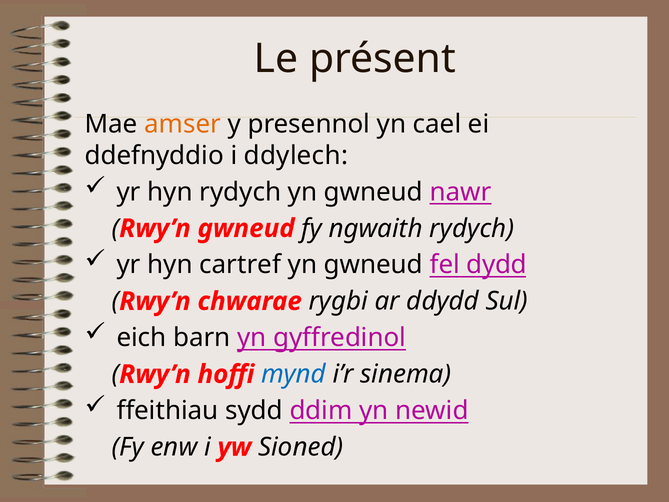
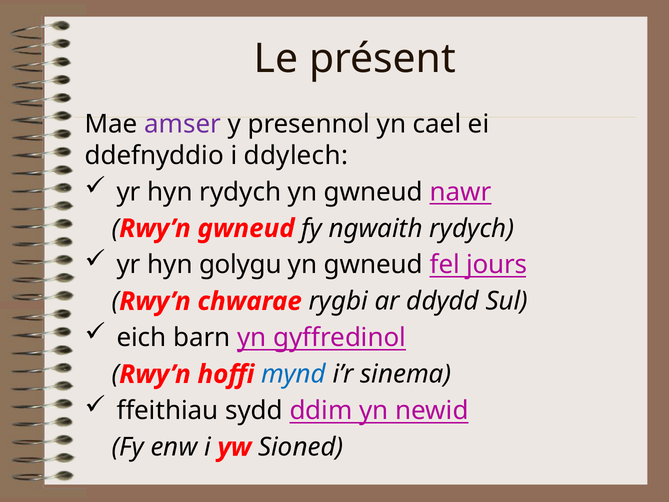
amser colour: orange -> purple (183, 124)
cartref: cartref -> golygu (240, 265)
dydd: dydd -> jours (497, 265)
